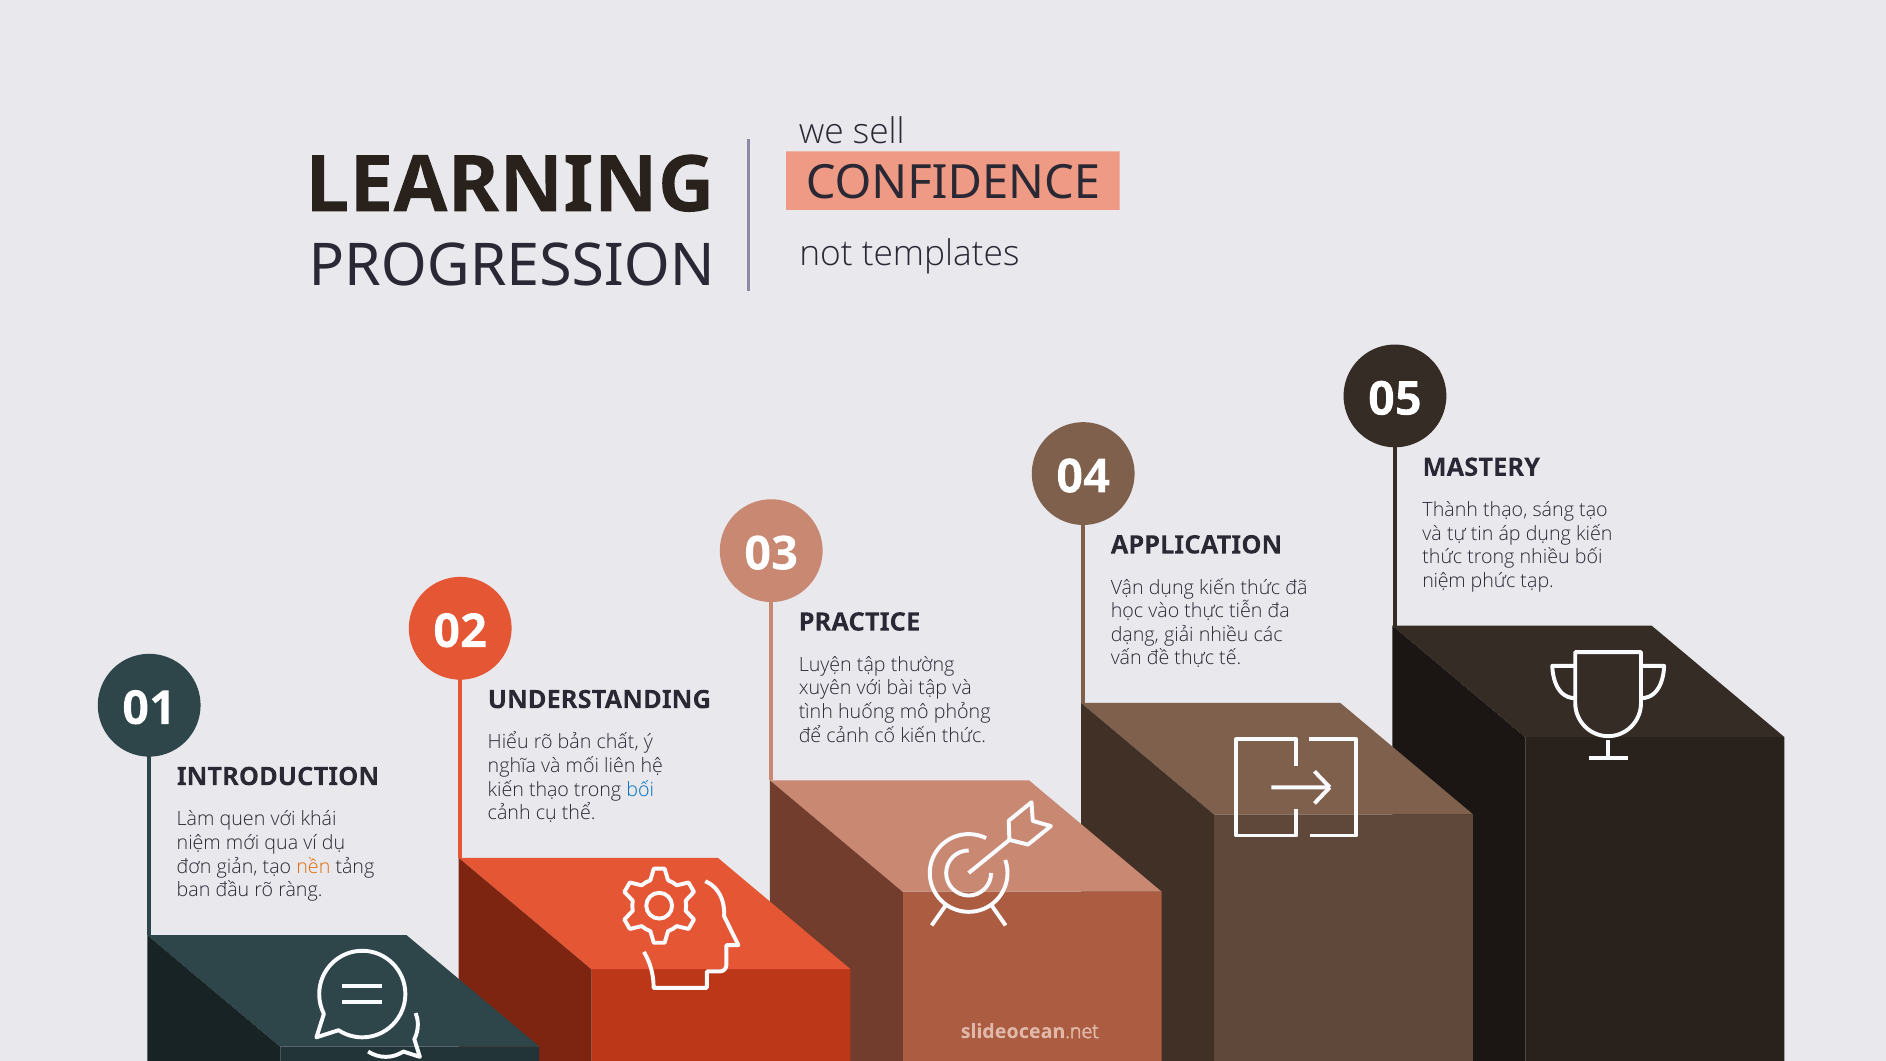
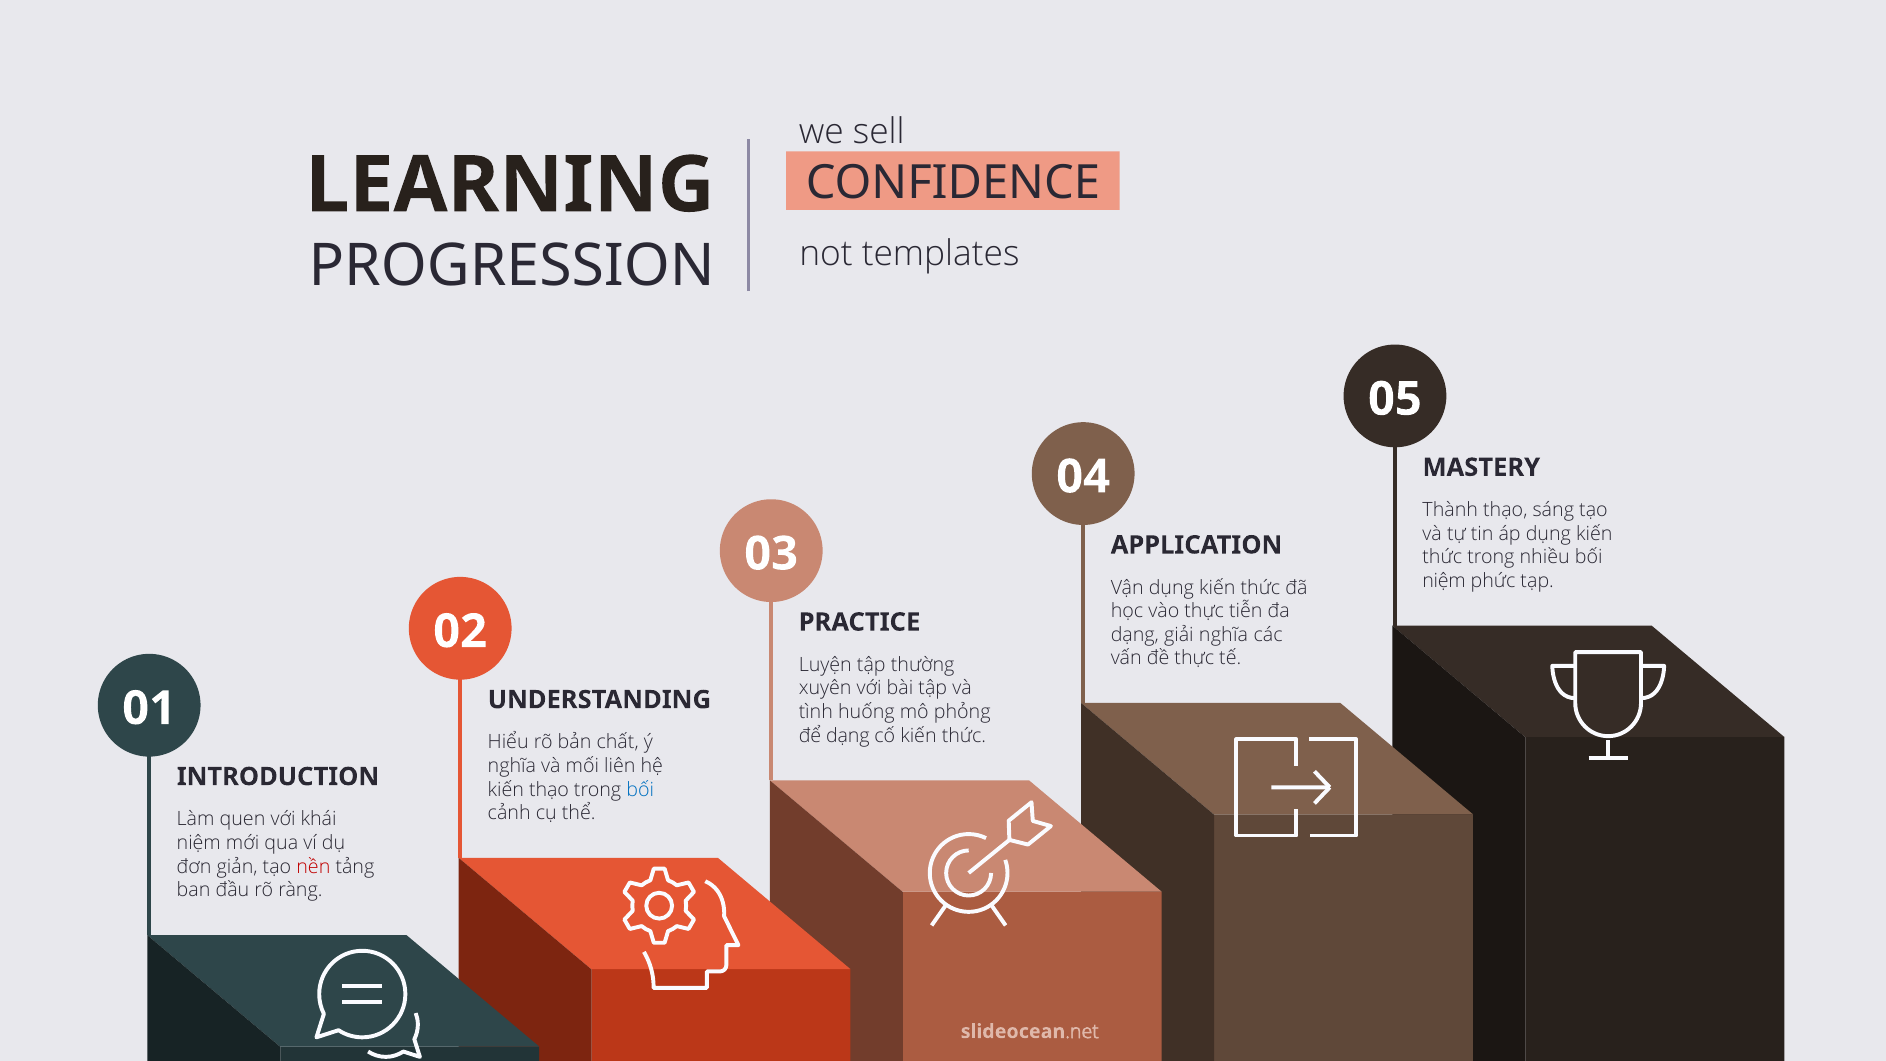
giải nhiều: nhiều -> nghĩa (1224, 635)
để cảnh: cảnh -> dạng (848, 735)
nền colour: orange -> red (313, 866)
